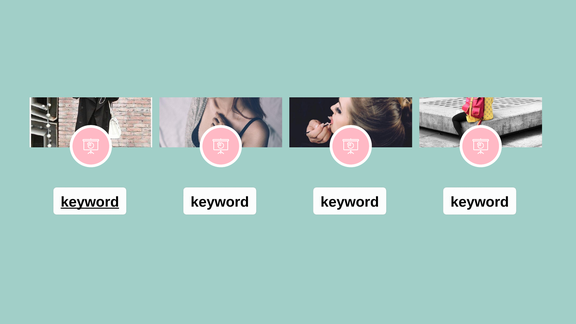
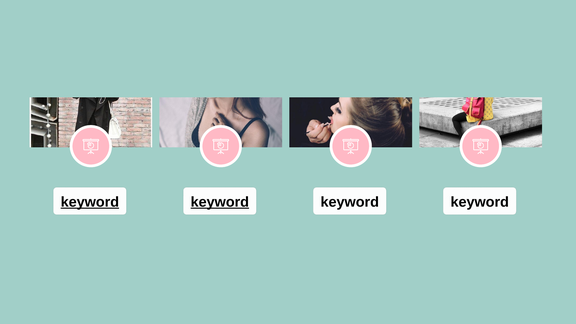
keyword underline: none -> present (220, 202)
